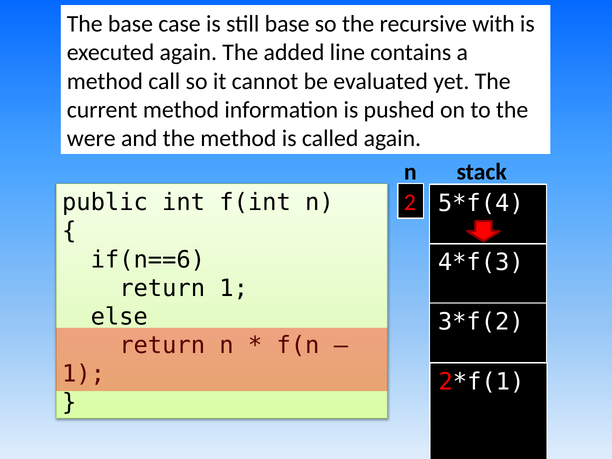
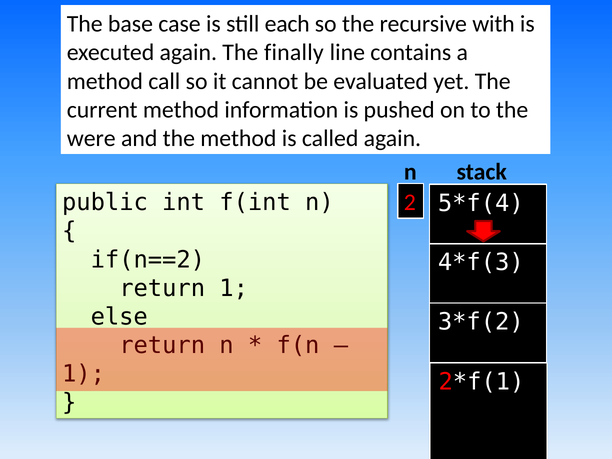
still base: base -> each (287, 24)
added: added -> finally (294, 53)
if(n==6: if(n==6 -> if(n==2 (148, 260)
